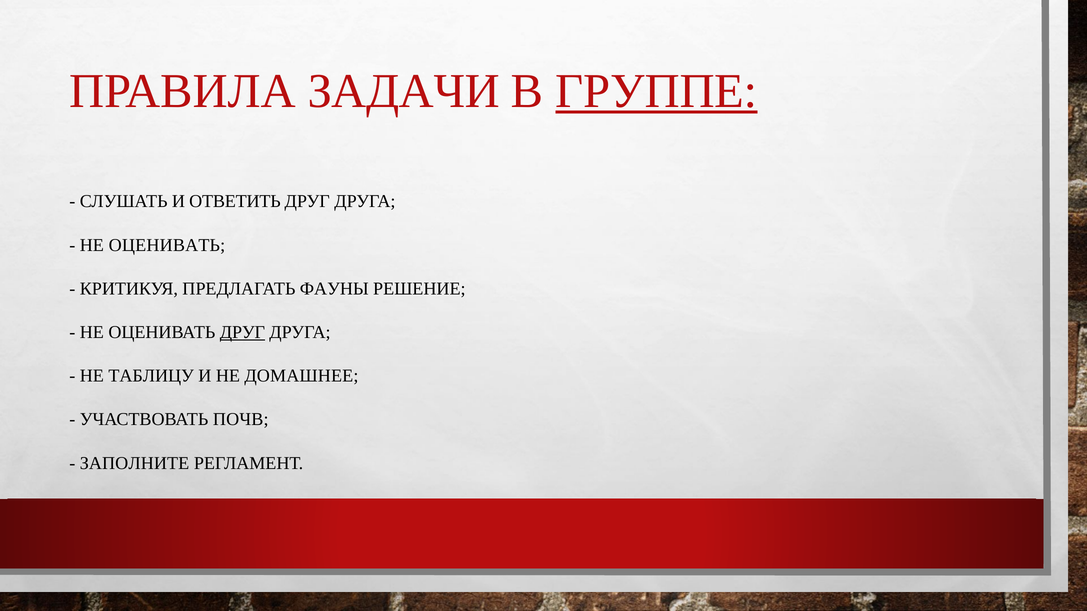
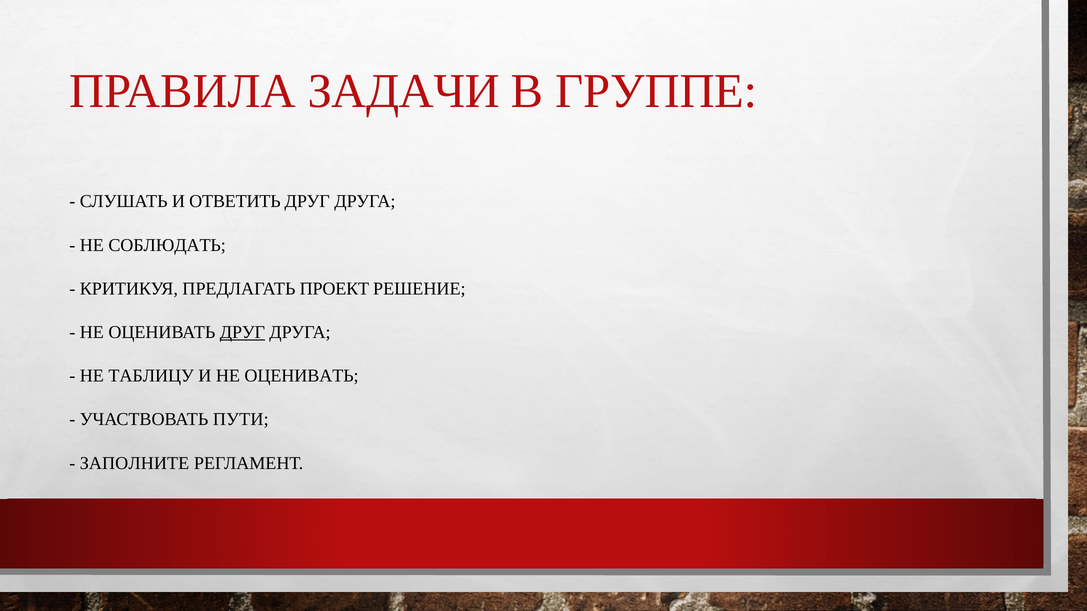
ГРУППЕ underline: present -> none (656, 91)
ОЦЕНИВАТЬ: ОЦЕНИВАТЬ -> СОБЛЮДАТЬ (167, 245)
ФАУНЫ: ФАУНЫ -> ПРОЕКТ (334, 289)
И НЕ ДОМАШНЕЕ: ДОМАШНЕЕ -> ОЦЕНИВАТЬ (301, 376)
ПОЧВ: ПОЧВ -> ПУТИ (241, 420)
